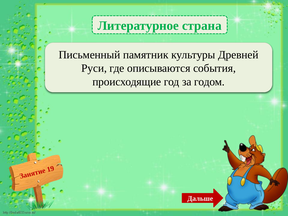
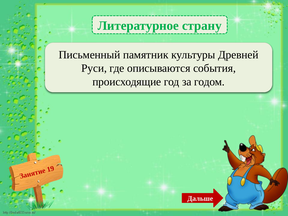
страна: страна -> страну (202, 26)
